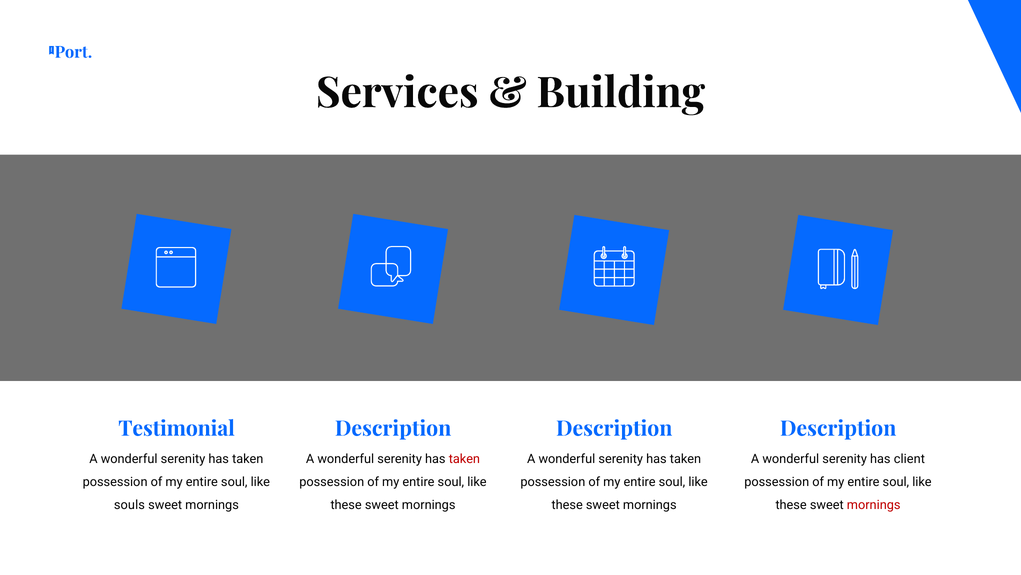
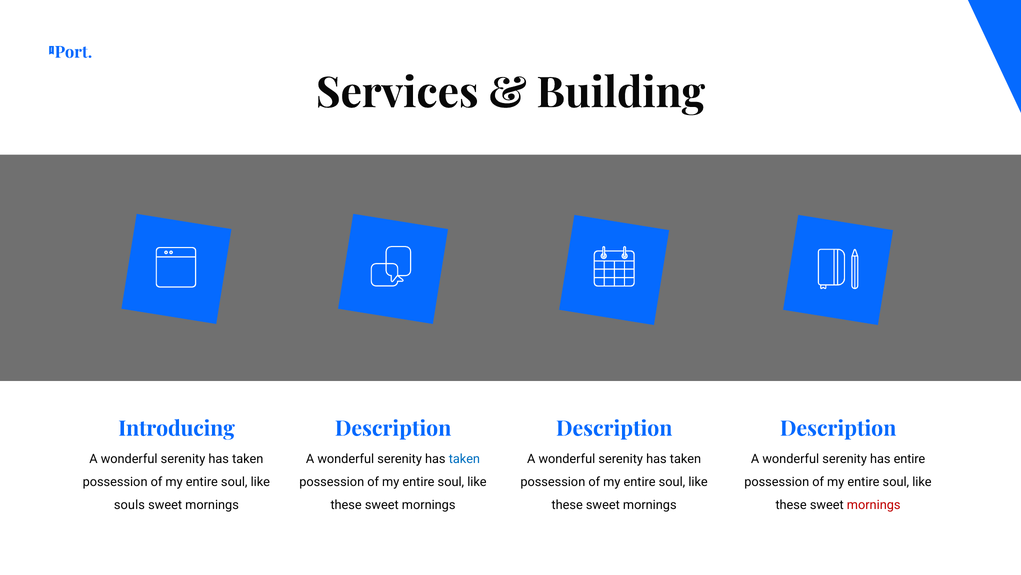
Testimonial: Testimonial -> Introducing (177, 428)
taken colour: red -> blue (464, 459)
has client: client -> entire (909, 459)
